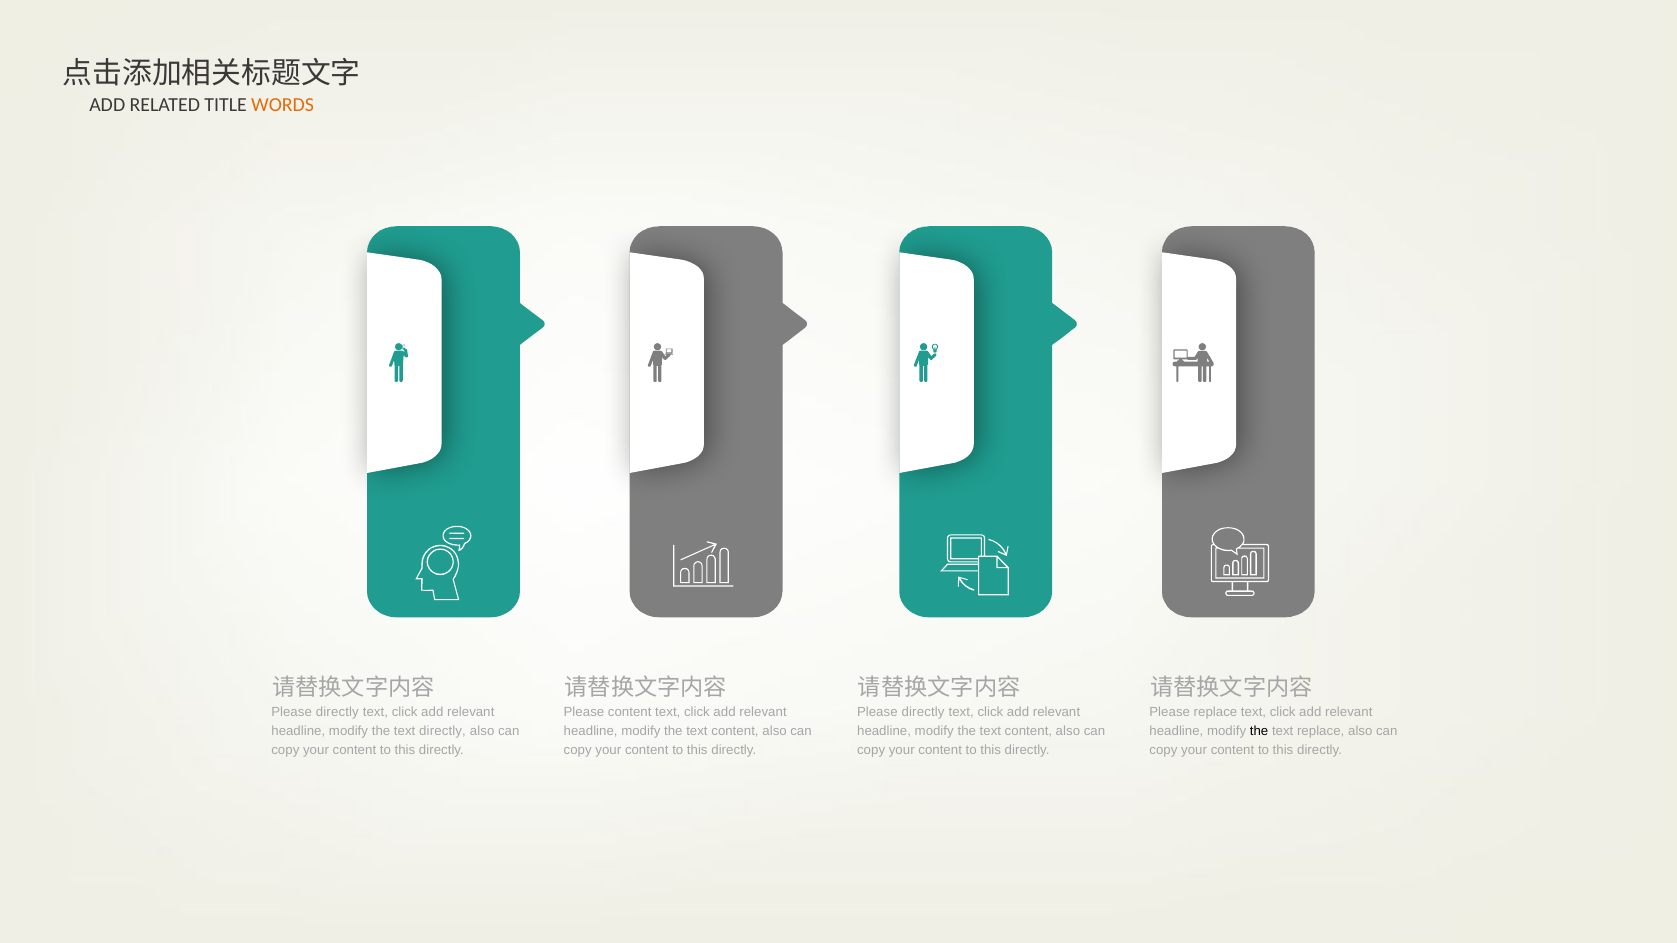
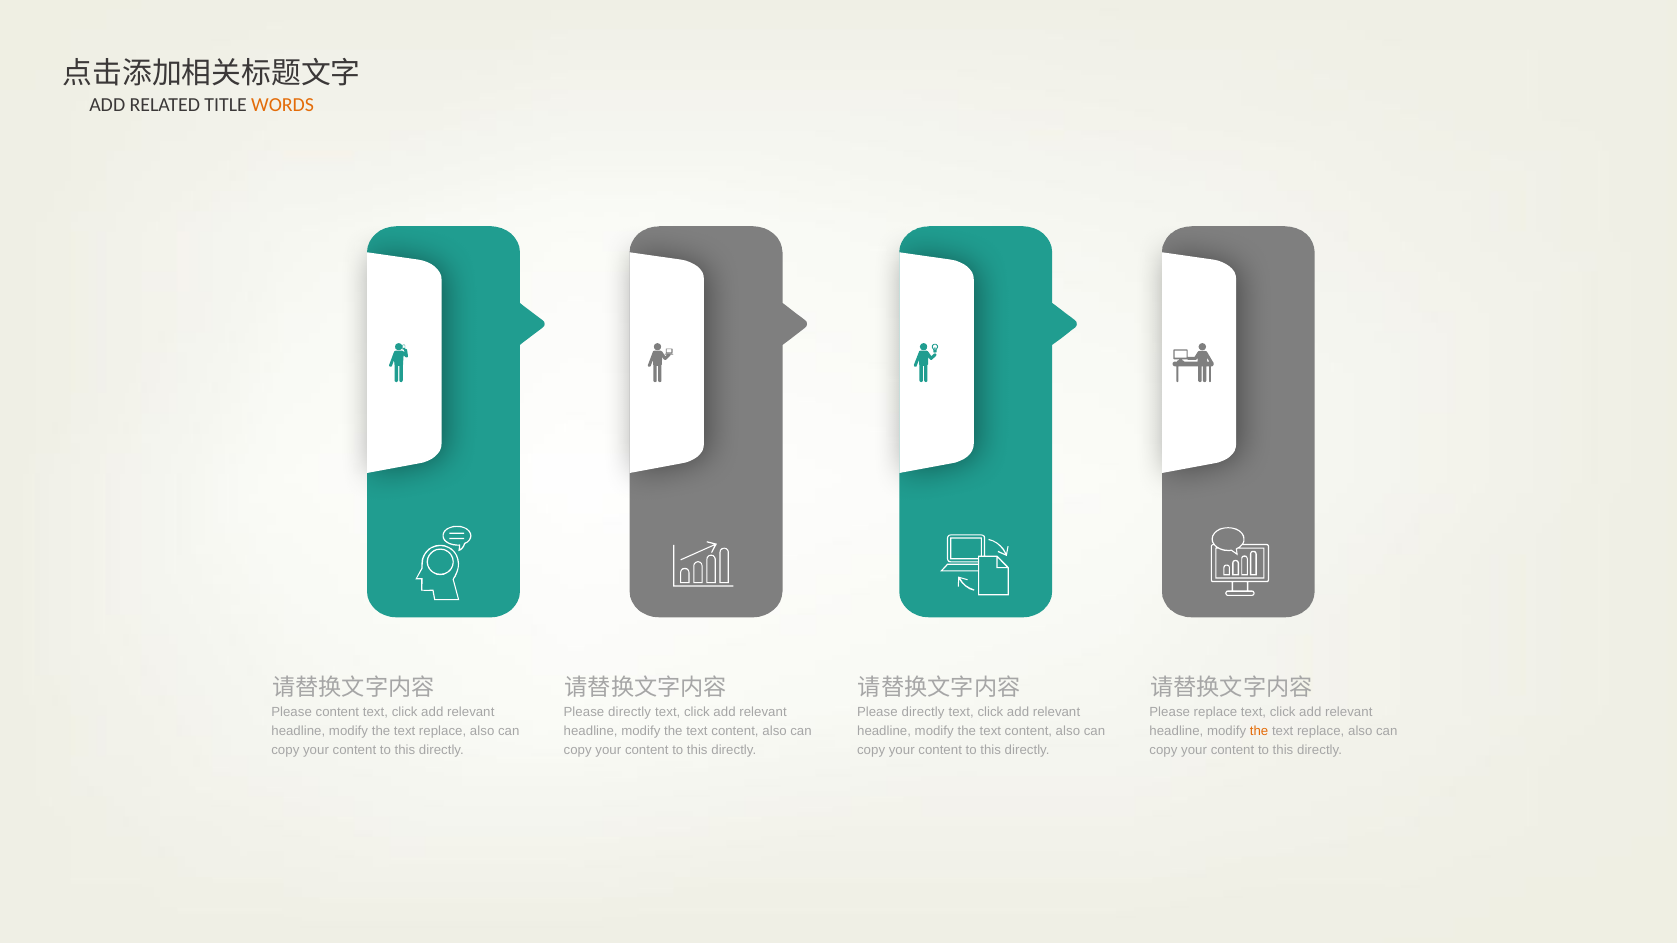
directly: directly -> content (337, 712)
content: content -> directly (630, 712)
directly: directly -> replace (443, 731)
the colour: black -> orange (1259, 731)
